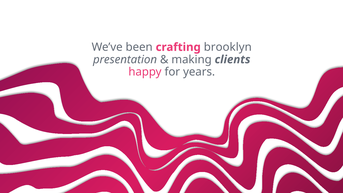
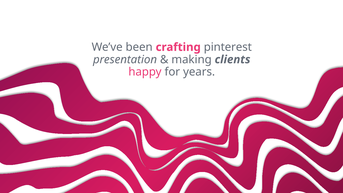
brooklyn: brooklyn -> pinterest (228, 47)
